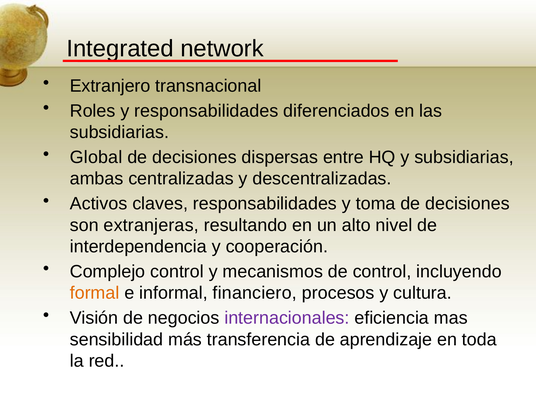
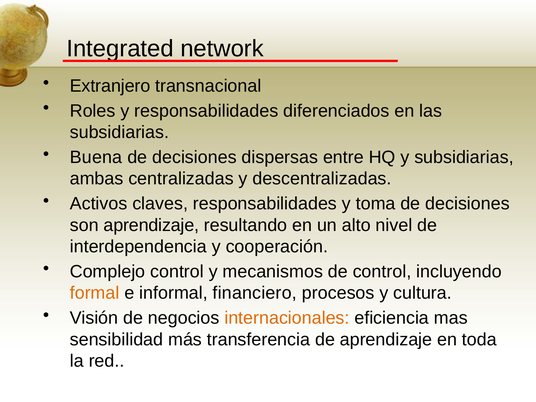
Global: Global -> Buena (96, 157)
son extranjeras: extranjeras -> aprendizaje (151, 225)
internacionales colour: purple -> orange (287, 318)
